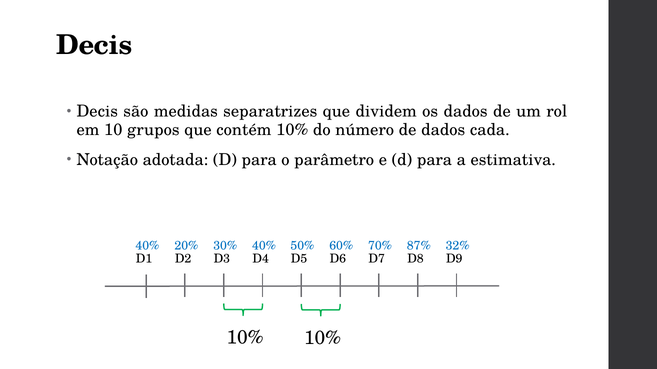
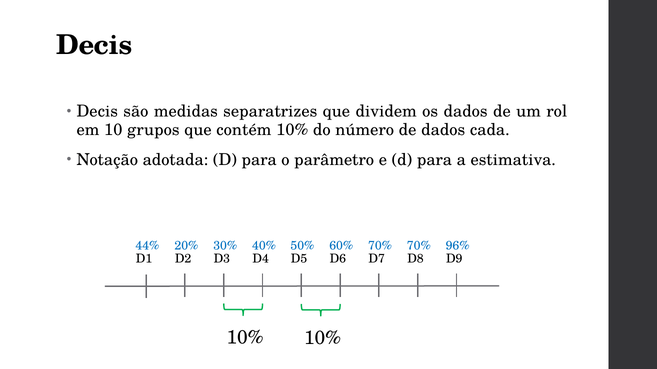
40%: 40% -> 44% (147, 246)
87%: 87% -> 70% (419, 246)
32%: 32% -> 96% (458, 246)
